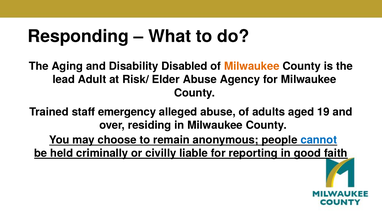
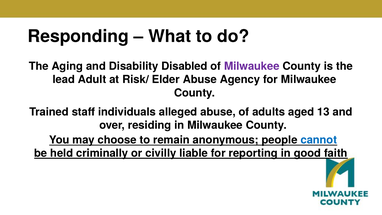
Milwaukee colour: orange -> purple (252, 66)
emergency: emergency -> individuals (127, 112)
19: 19 -> 13 (323, 112)
